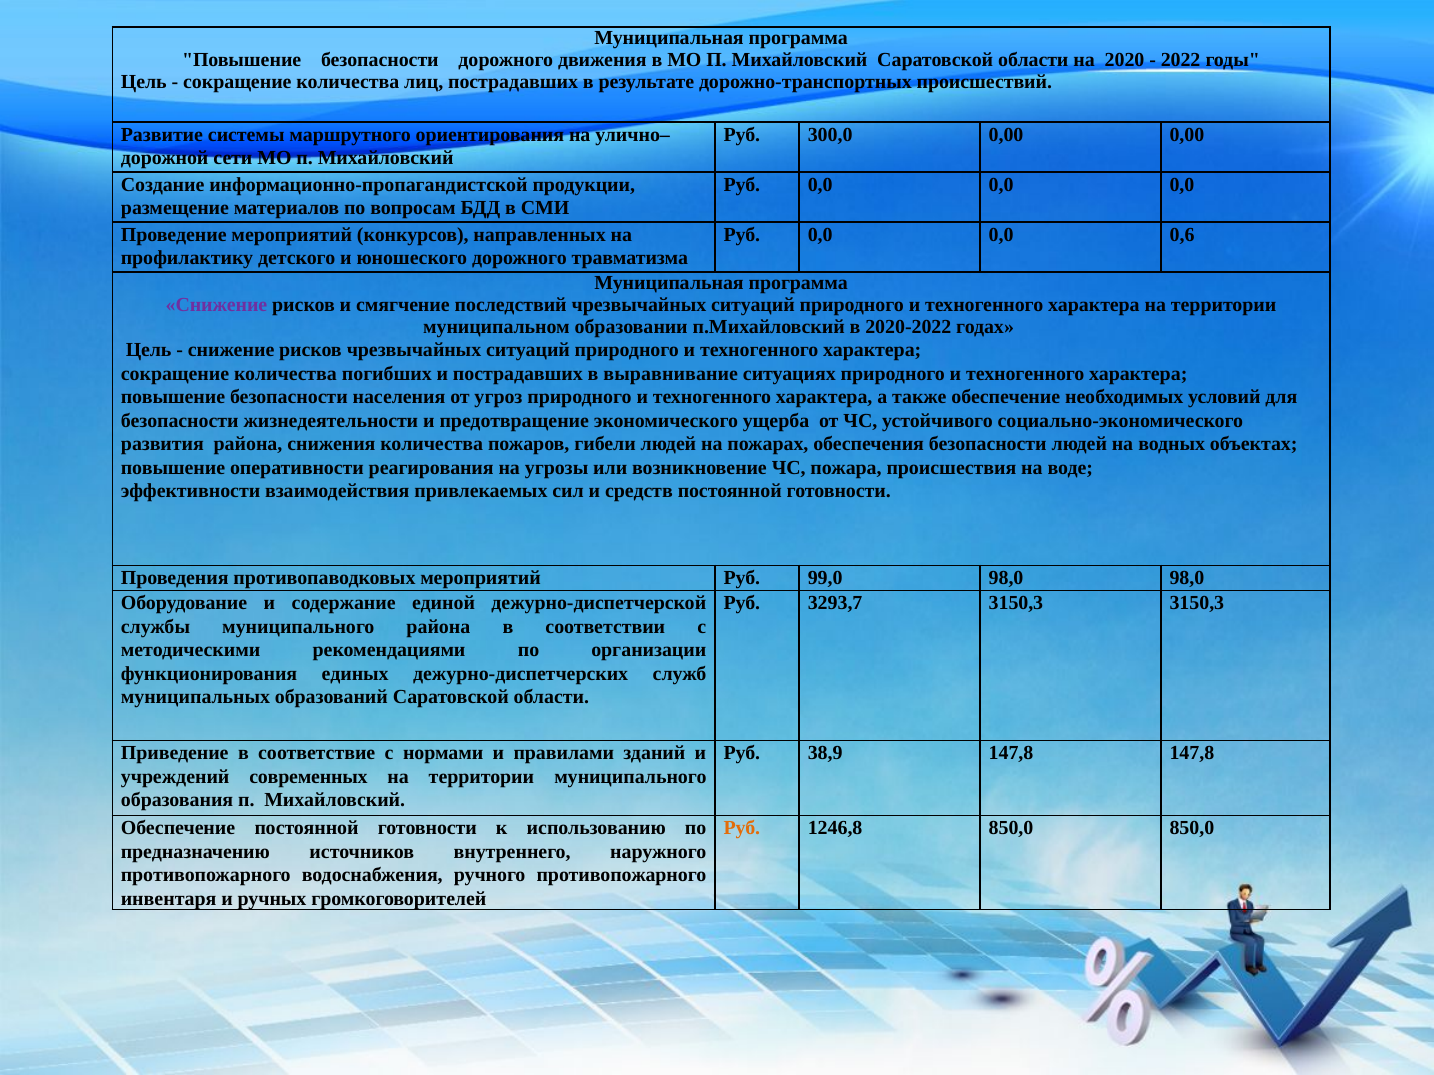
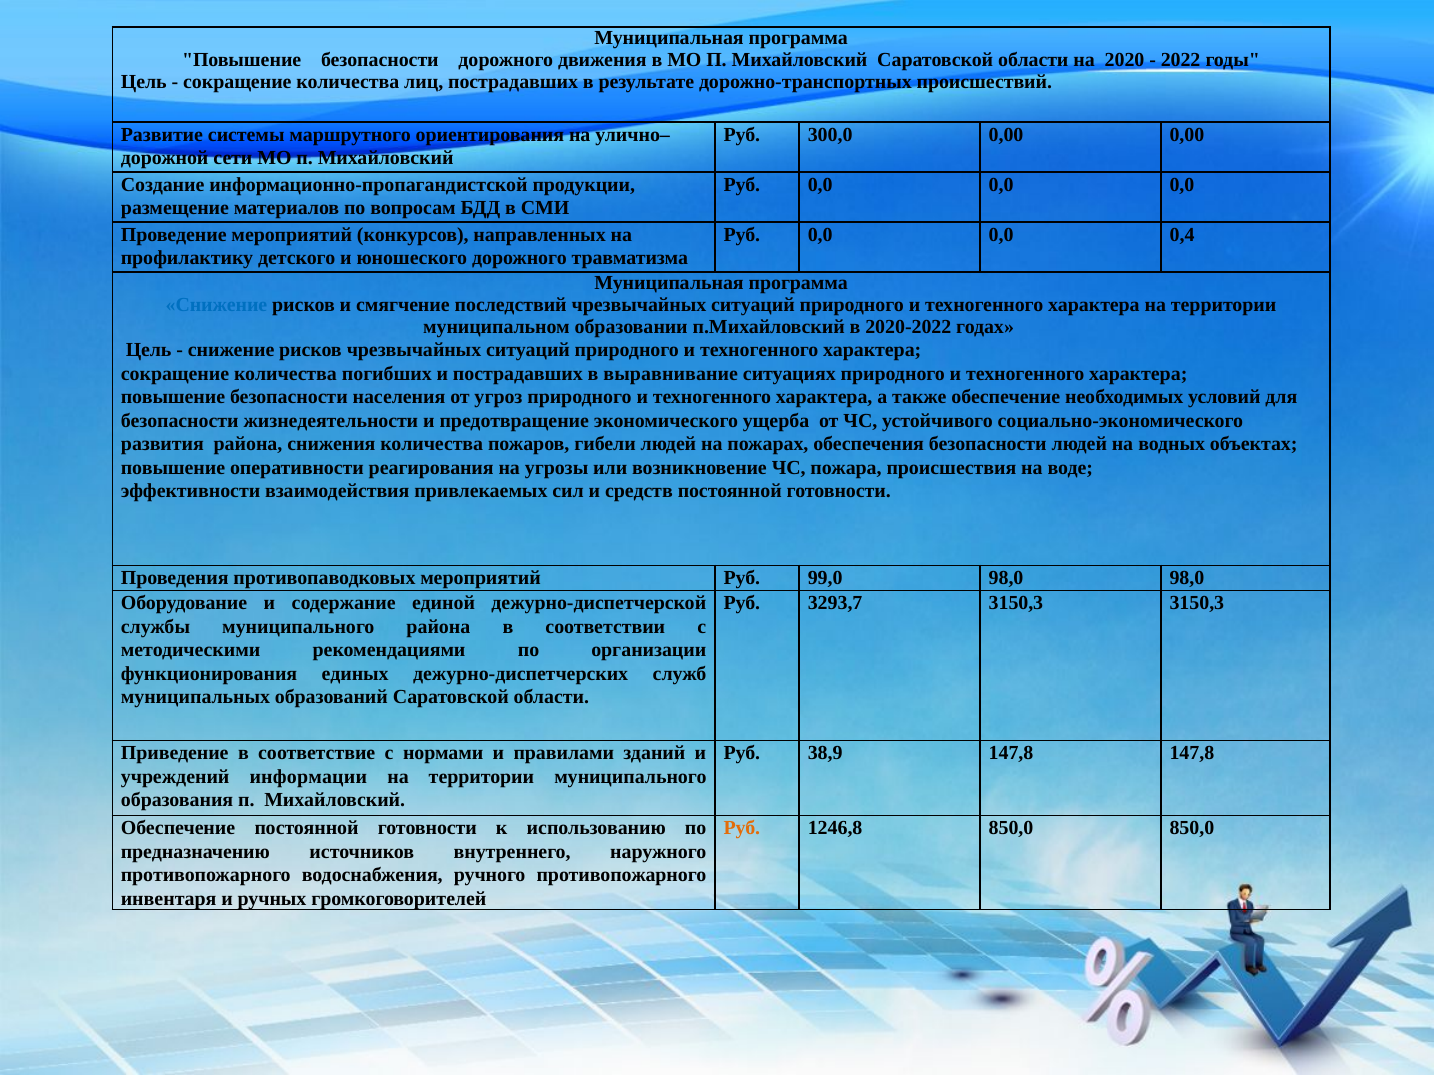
0,6: 0,6 -> 0,4 (1182, 235)
Снижение colour: purple -> blue (216, 305)
современных: современных -> информации (308, 777)
